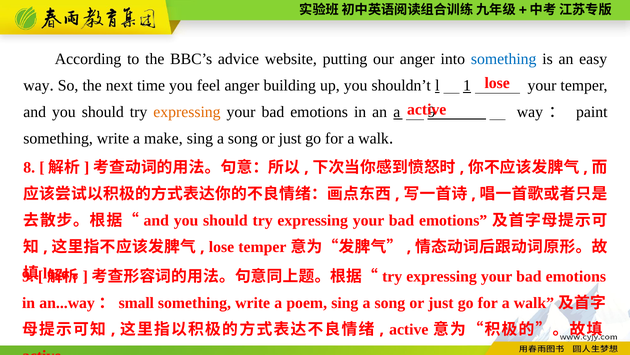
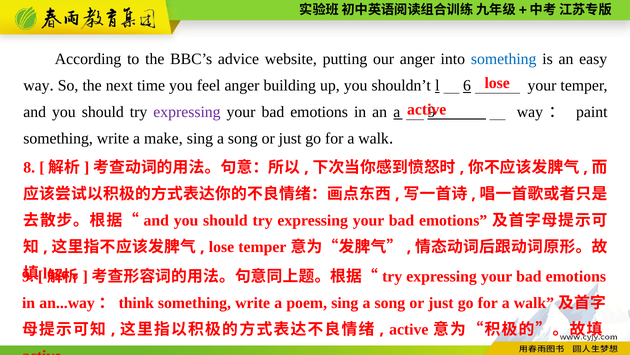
1: 1 -> 6 (467, 85)
expressing colour: orange -> purple (187, 112)
small: small -> think (136, 302)
